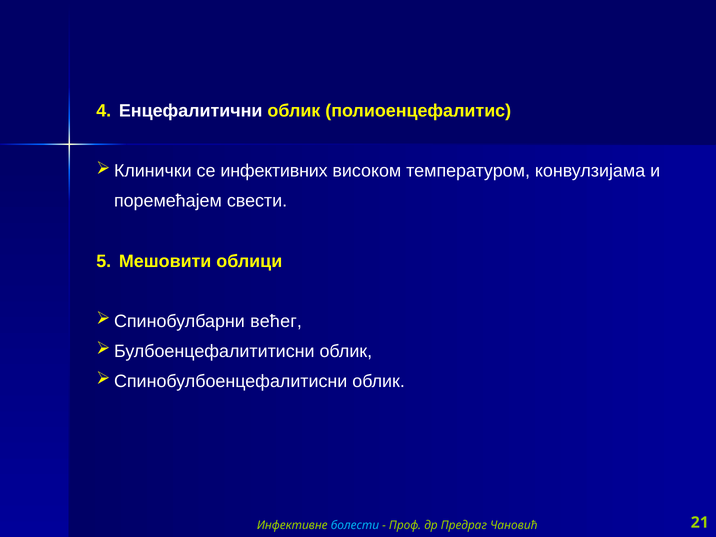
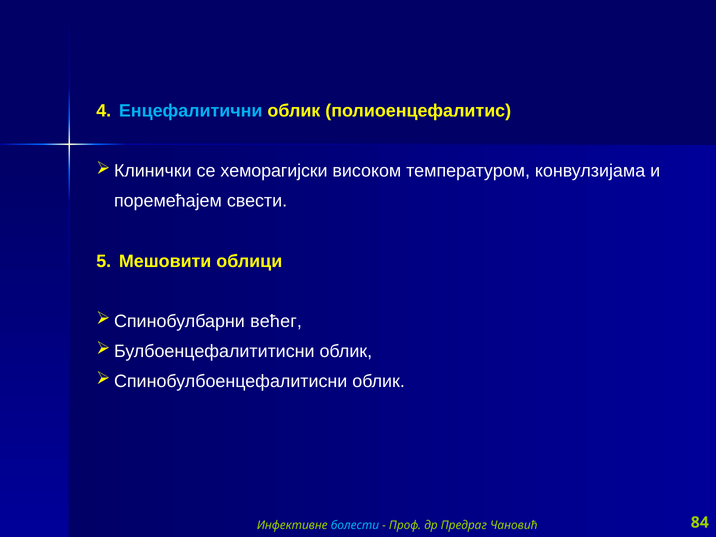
Енцефалитични colour: white -> light blue (191, 111)
инфективних: инфективних -> хеморагијски (274, 171)
21: 21 -> 84 (700, 522)
